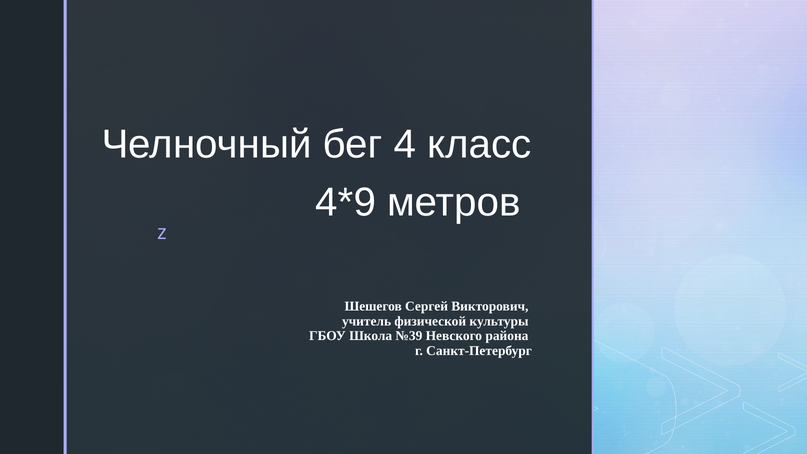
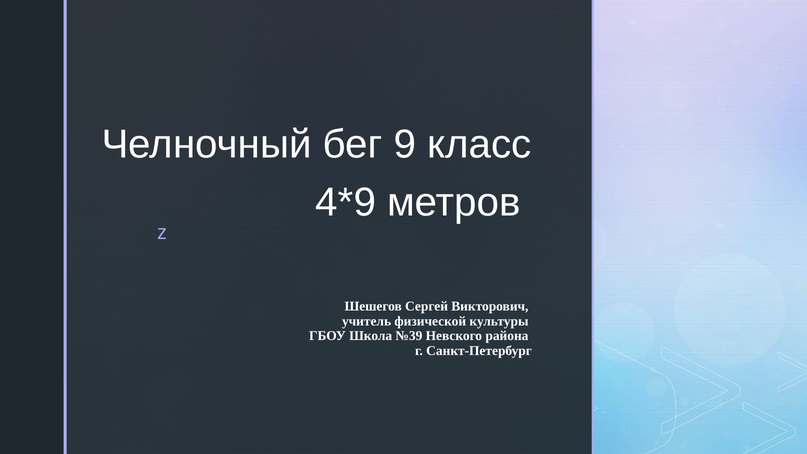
4: 4 -> 9 (405, 144)
